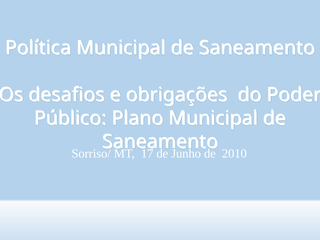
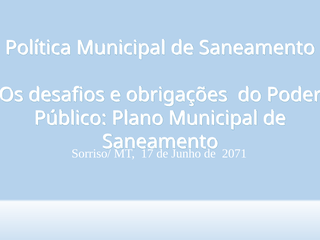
2010: 2010 -> 2071 (234, 153)
